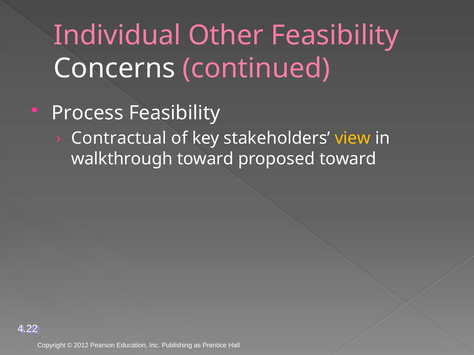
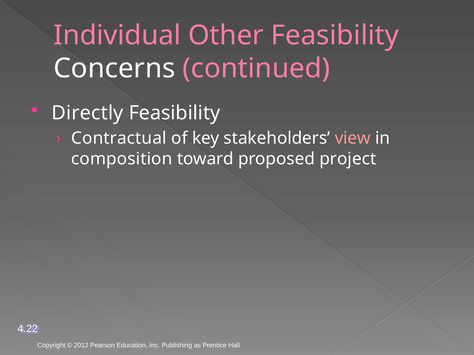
Process: Process -> Directly (88, 113)
view colour: yellow -> pink (353, 139)
walkthrough: walkthrough -> composition (122, 159)
proposed toward: toward -> project (348, 159)
